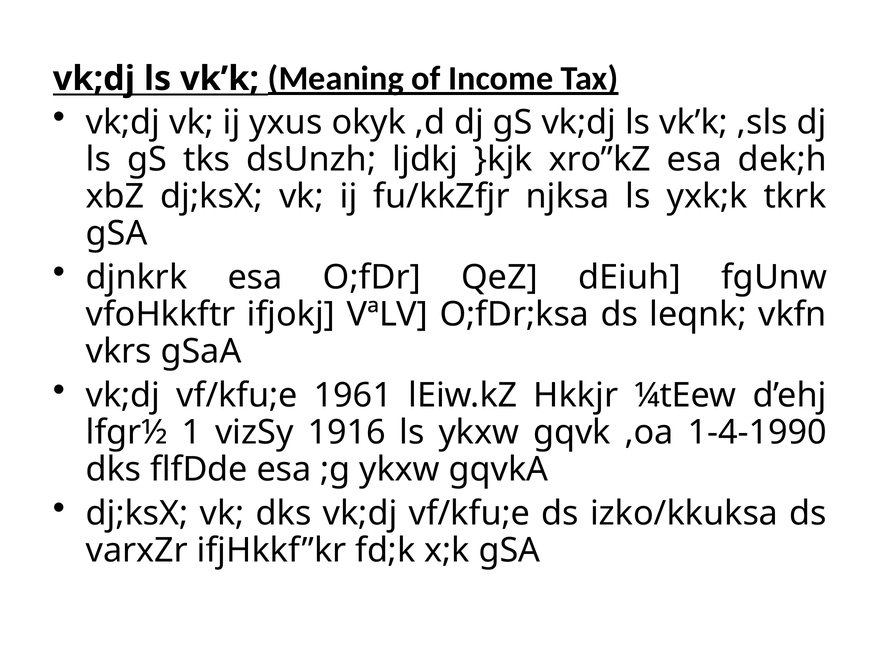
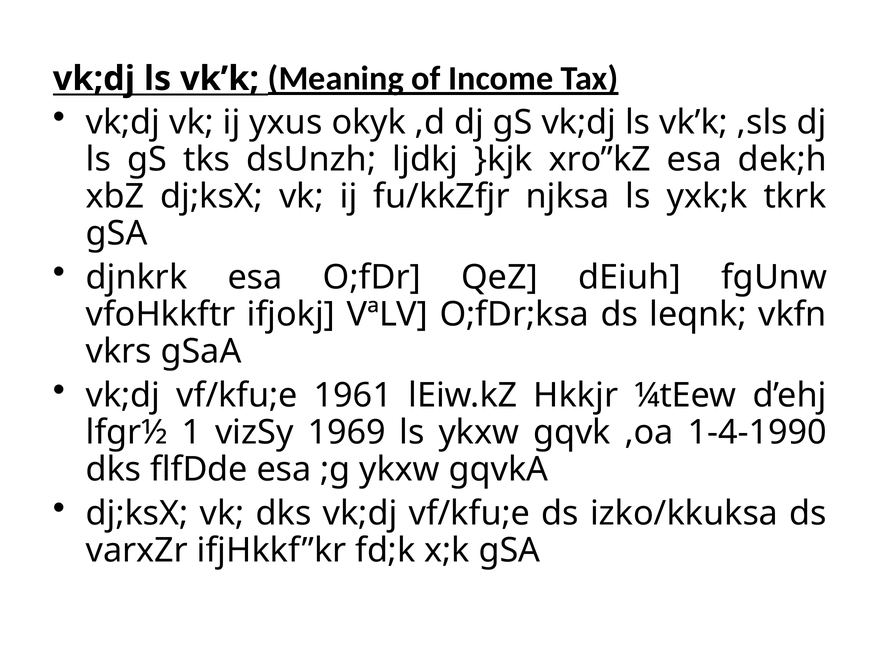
1916: 1916 -> 1969 (347, 432)
